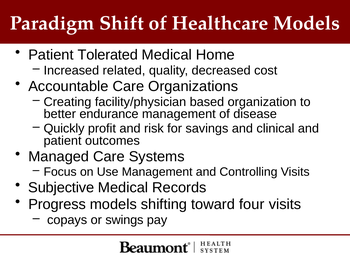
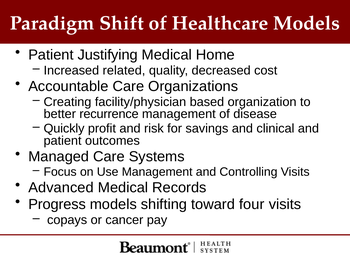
Tolerated: Tolerated -> Justifying (108, 55)
endurance: endurance -> recurrence (109, 114)
Subjective: Subjective -> Advanced (61, 188)
swings: swings -> cancer (124, 220)
